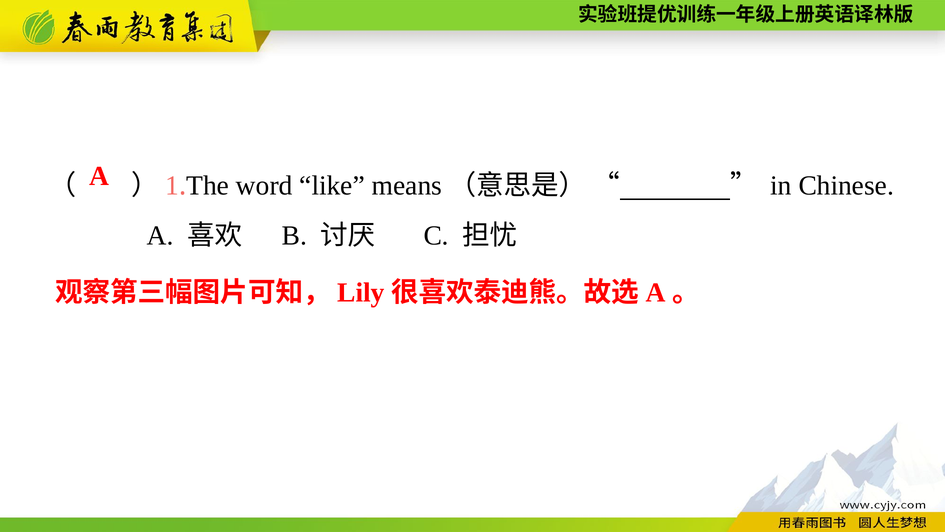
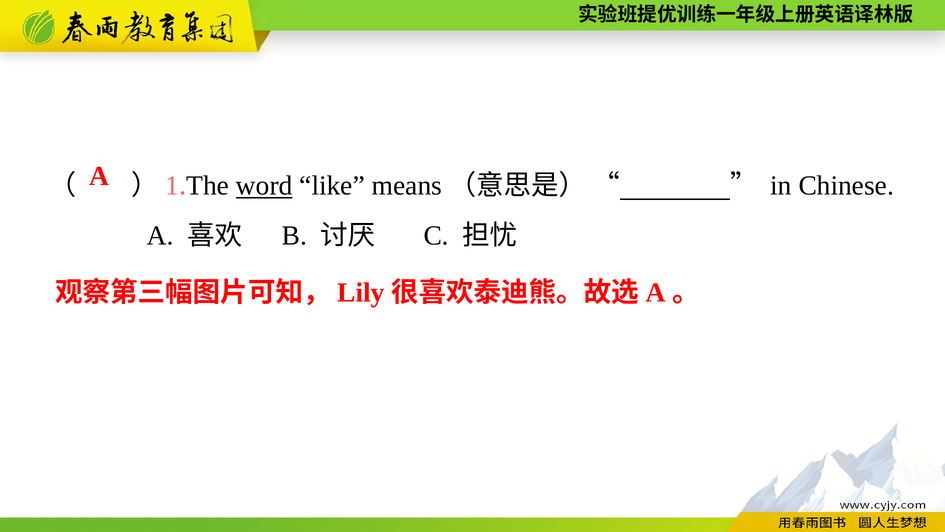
word underline: none -> present (264, 186)
